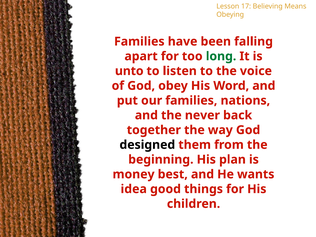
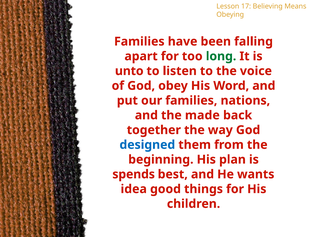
never: never -> made (202, 115)
designed colour: black -> blue (147, 145)
money: money -> spends (134, 174)
